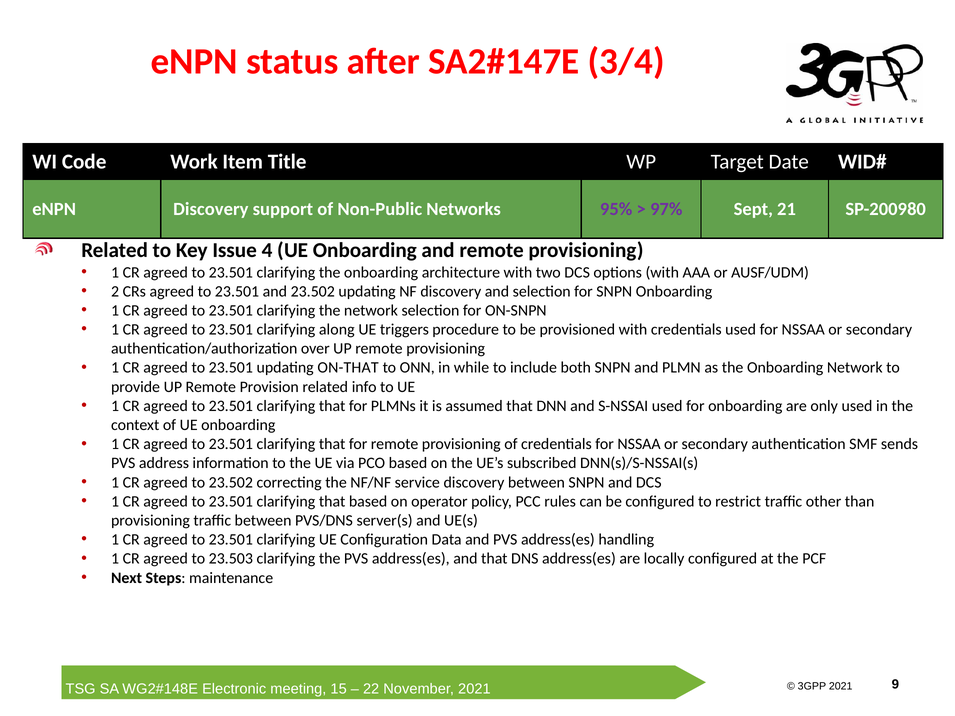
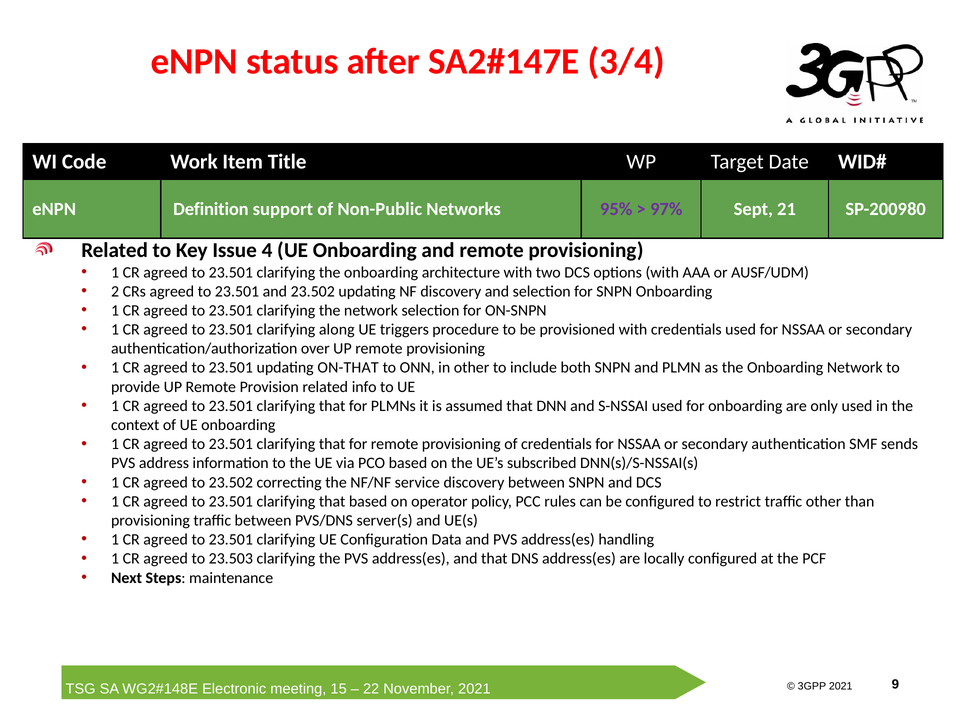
eNPN Discovery: Discovery -> Definition (211, 209)
in while: while -> other (472, 368)
